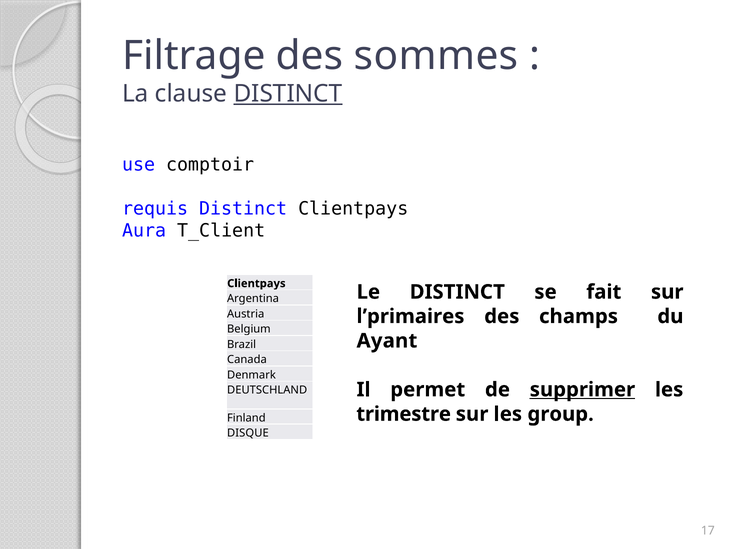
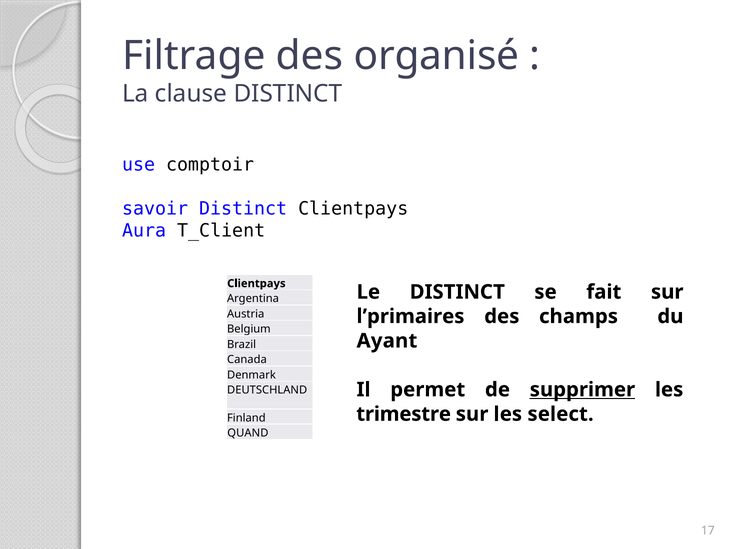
sommes: sommes -> organisé (437, 56)
DISTINCT underline: present -> none (288, 94)
requis: requis -> savoir (155, 209)
group: group -> select (561, 414)
DISQUE: DISQUE -> QUAND (248, 433)
